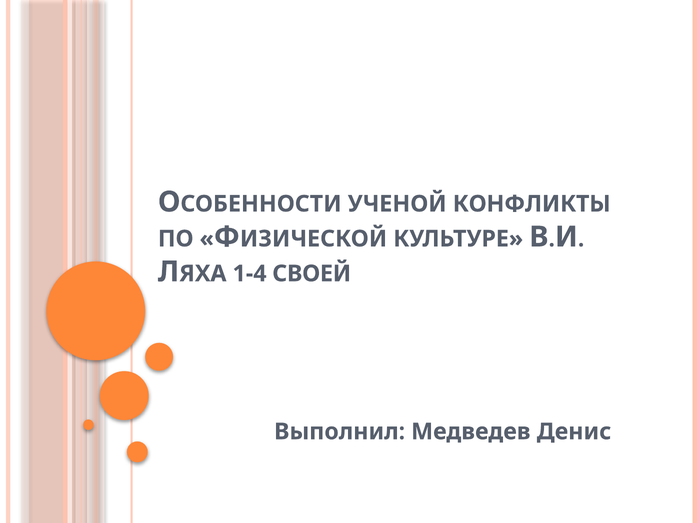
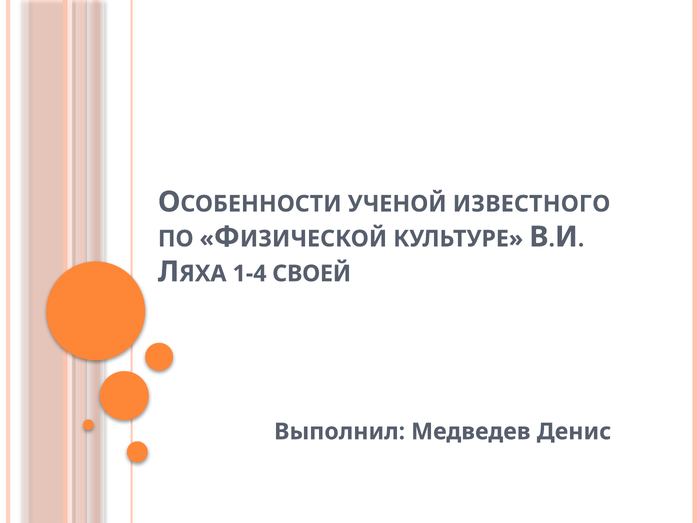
КОНФЛИКТЫ: КОНФЛИКТЫ -> ИЗВЕСТНОГО (531, 204)
